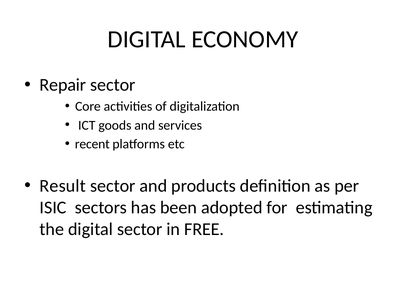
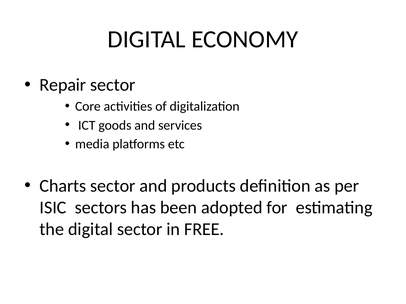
recent: recent -> media (92, 144)
Result: Result -> Charts (63, 186)
